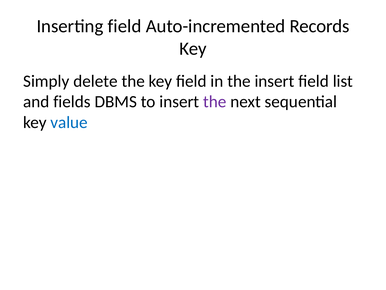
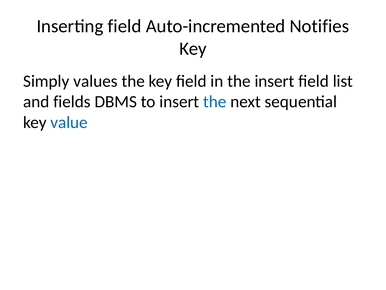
Records: Records -> Notifies (319, 26)
delete: delete -> values (95, 81)
the colour: purple -> blue (215, 102)
